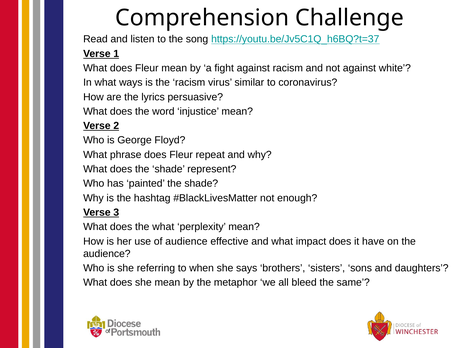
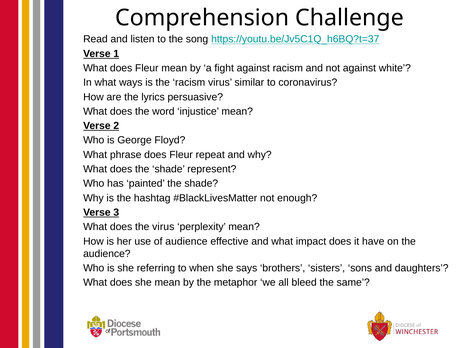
the what: what -> virus (163, 227)
